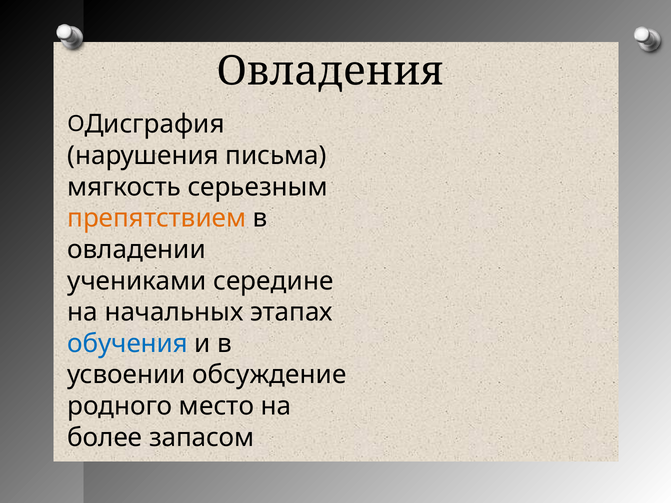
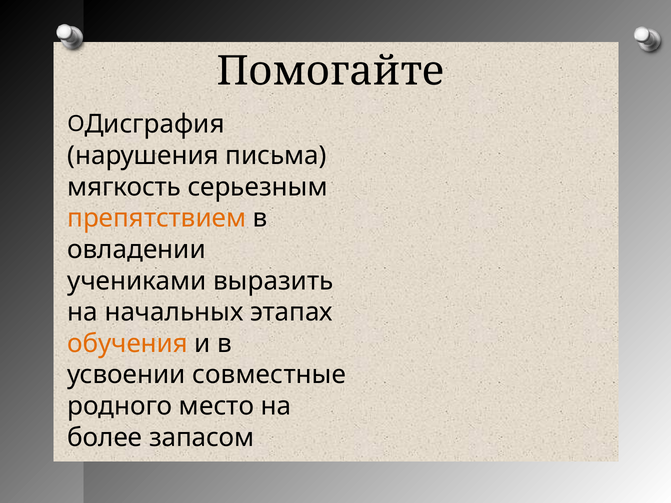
Овладения: Овладения -> Помогайте (330, 71)
середине: середине -> выразить (273, 281)
обучения colour: blue -> orange (128, 344)
обсуждение: обсуждение -> совместные (269, 375)
